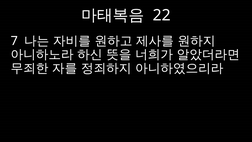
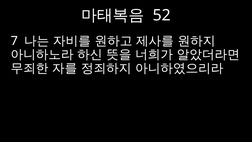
22: 22 -> 52 (162, 15)
